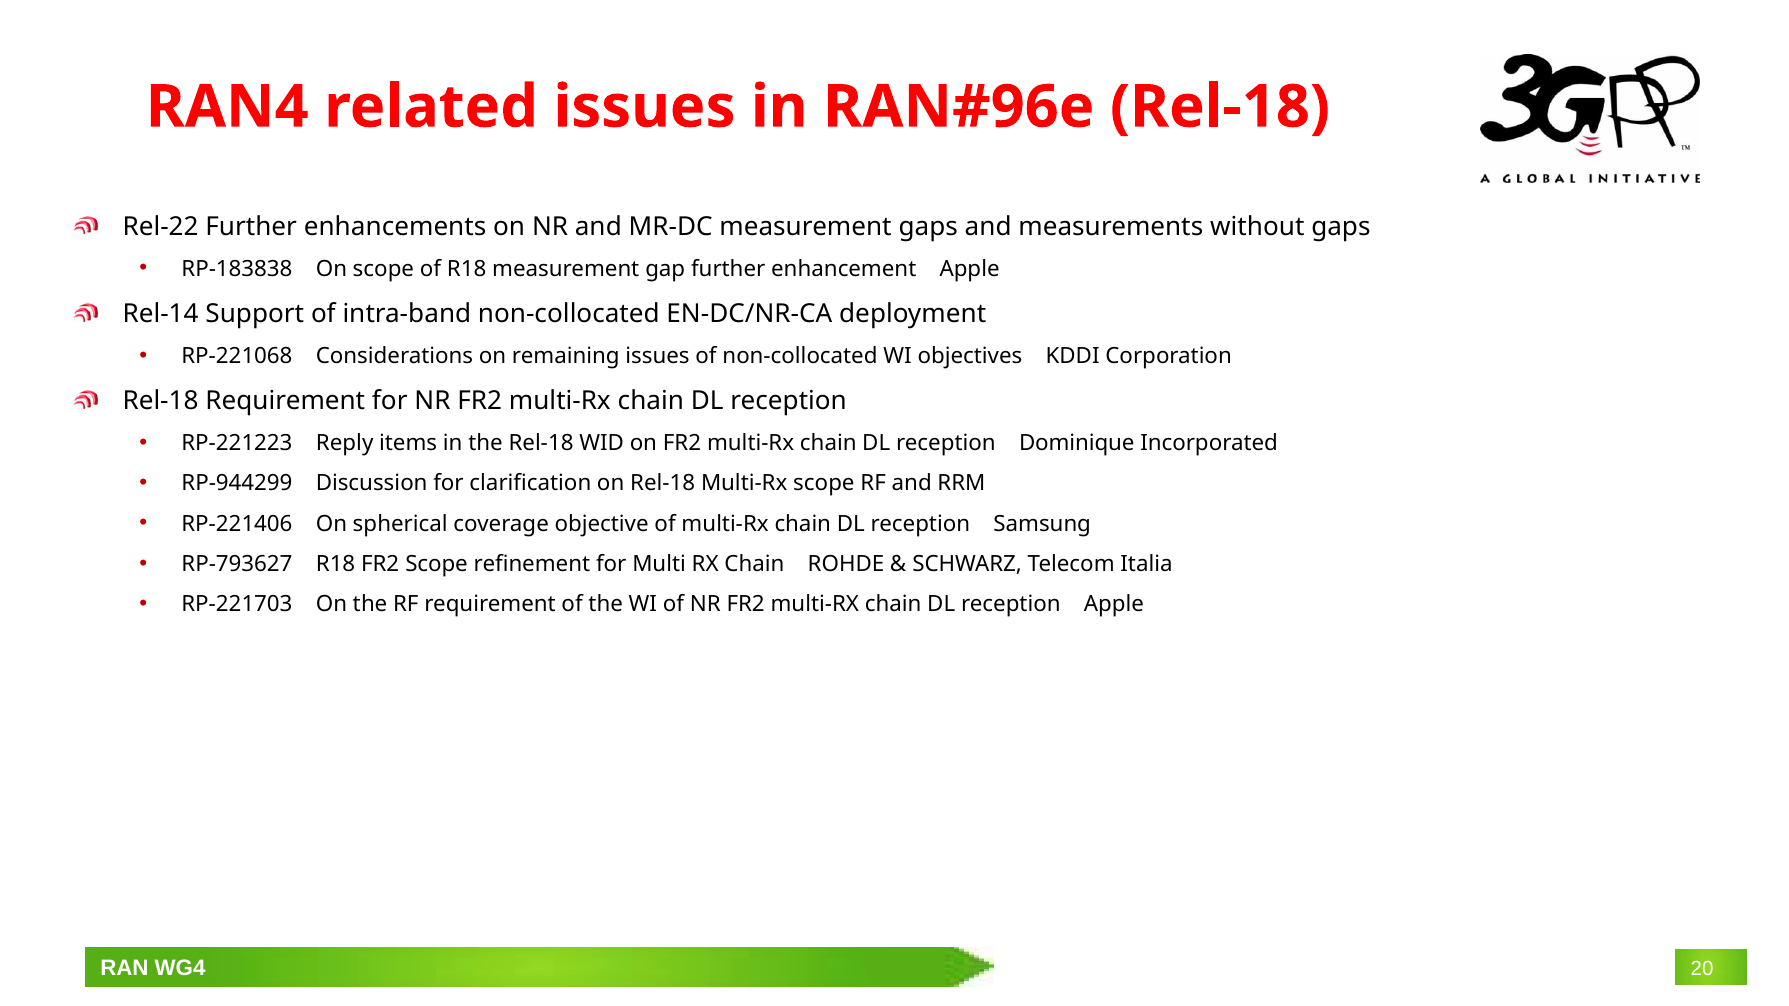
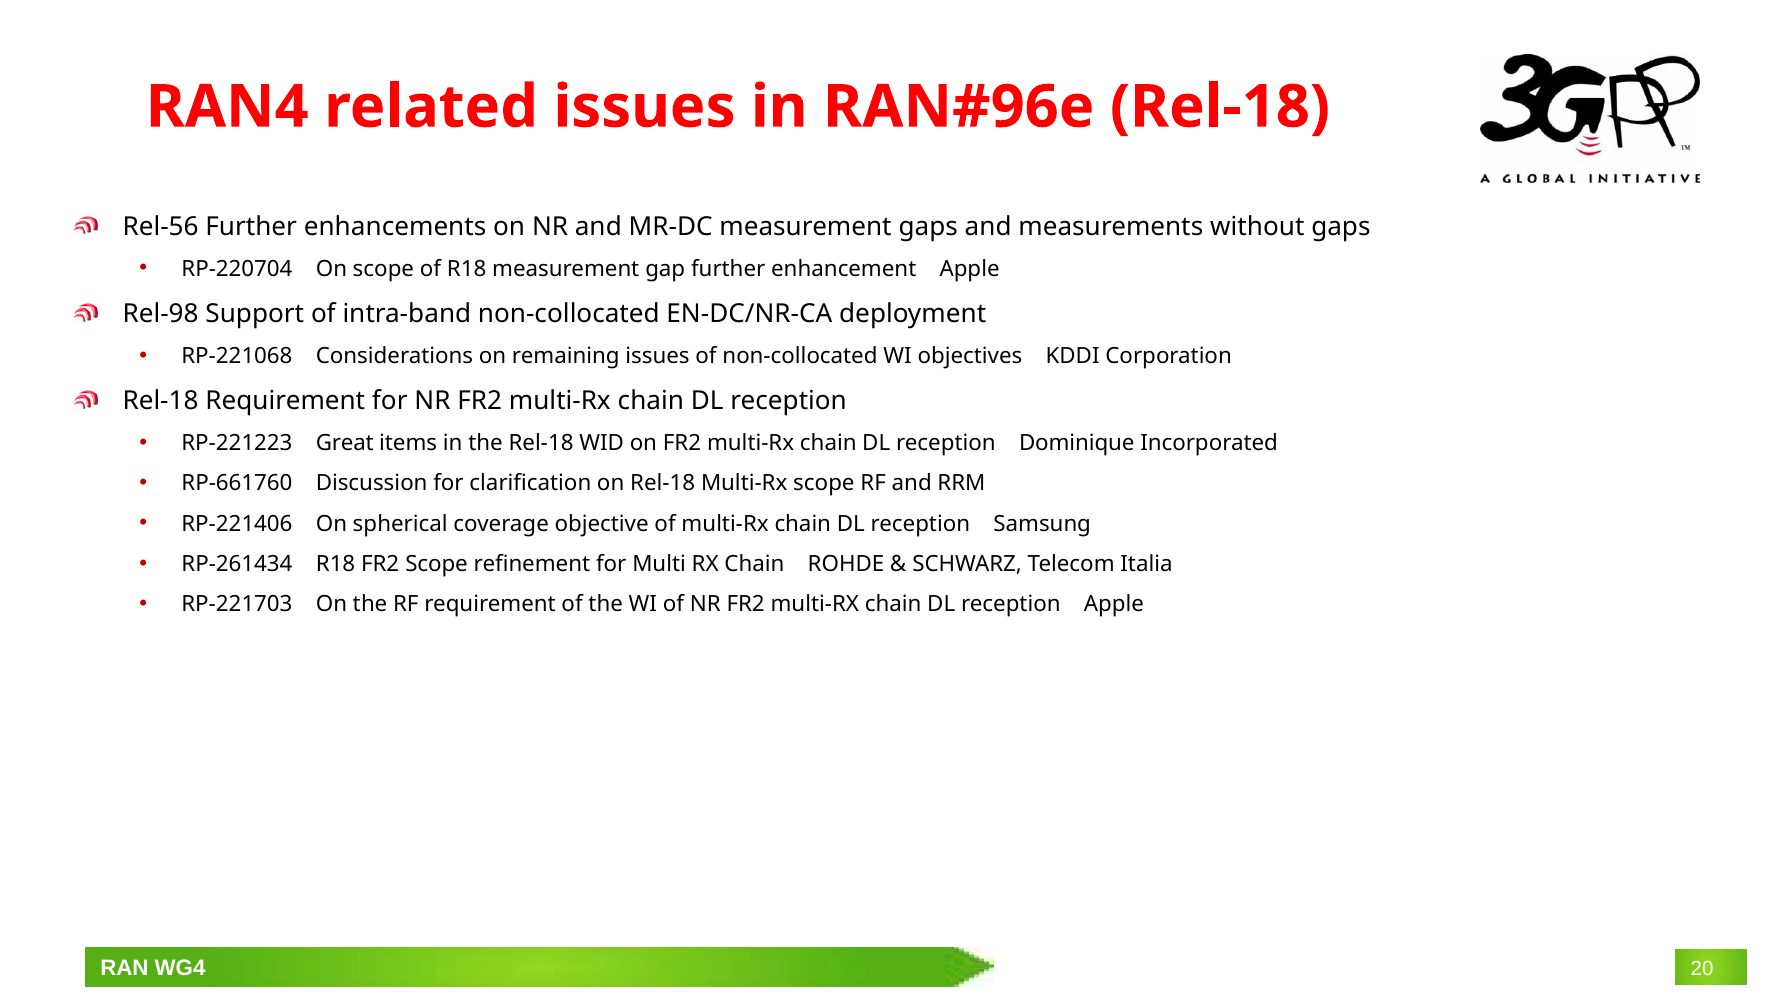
Rel-22: Rel-22 -> Rel-56 (161, 227)
RP‑183838: RP‑183838 -> RP‑220704 (237, 269)
Rel-14: Rel-14 -> Rel-98 (161, 314)
Reply: Reply -> Great (345, 443)
RP‑944299: RP‑944299 -> RP‑661760 (237, 484)
RP‑793627: RP‑793627 -> RP‑261434 (237, 564)
